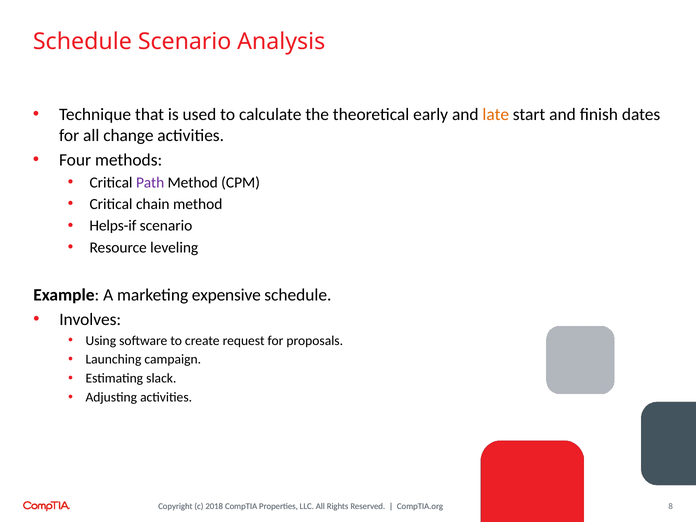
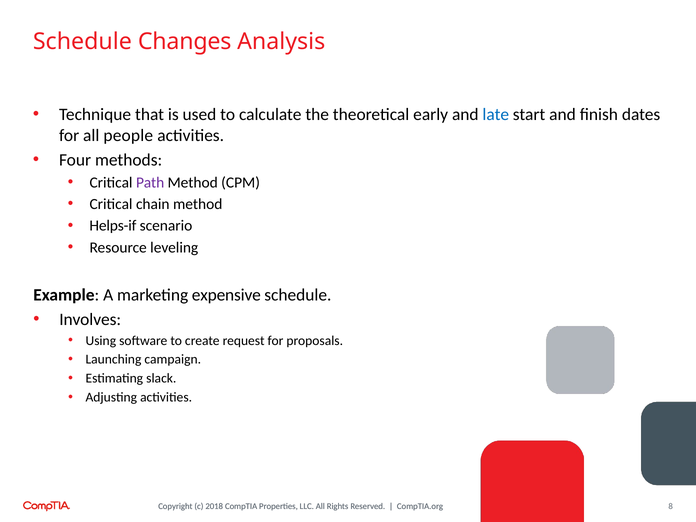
Schedule Scenario: Scenario -> Changes (185, 41)
late colour: orange -> blue (496, 115)
change: change -> people (128, 136)
